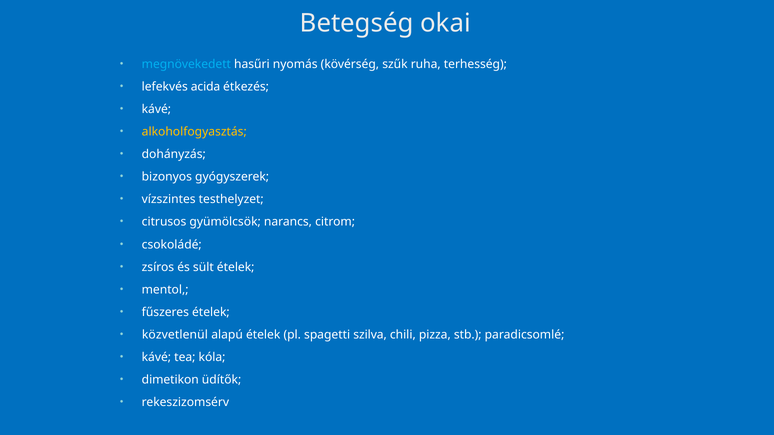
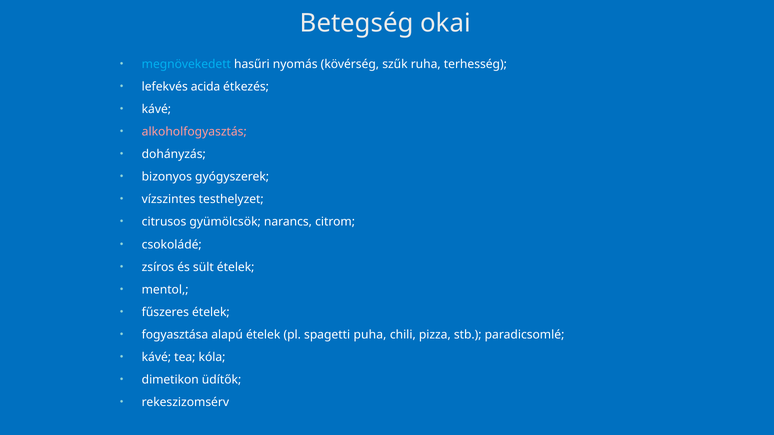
alkoholfogyasztás colour: yellow -> pink (194, 132)
közvetlenül: közvetlenül -> fogyasztása (175, 335)
szilva: szilva -> puha (370, 335)
